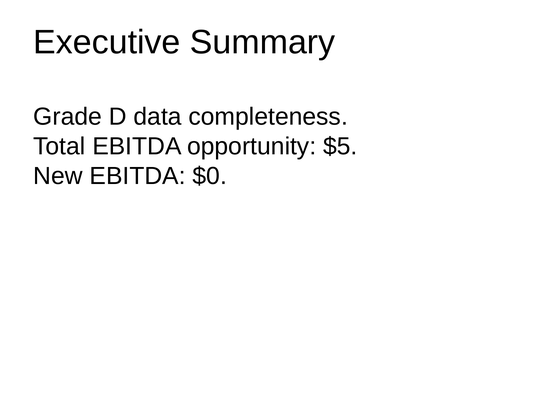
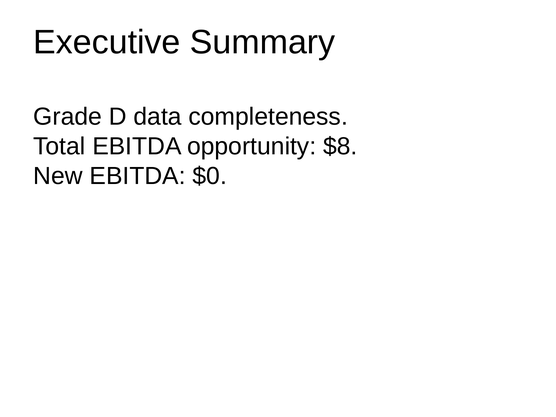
$5: $5 -> $8 (340, 146)
